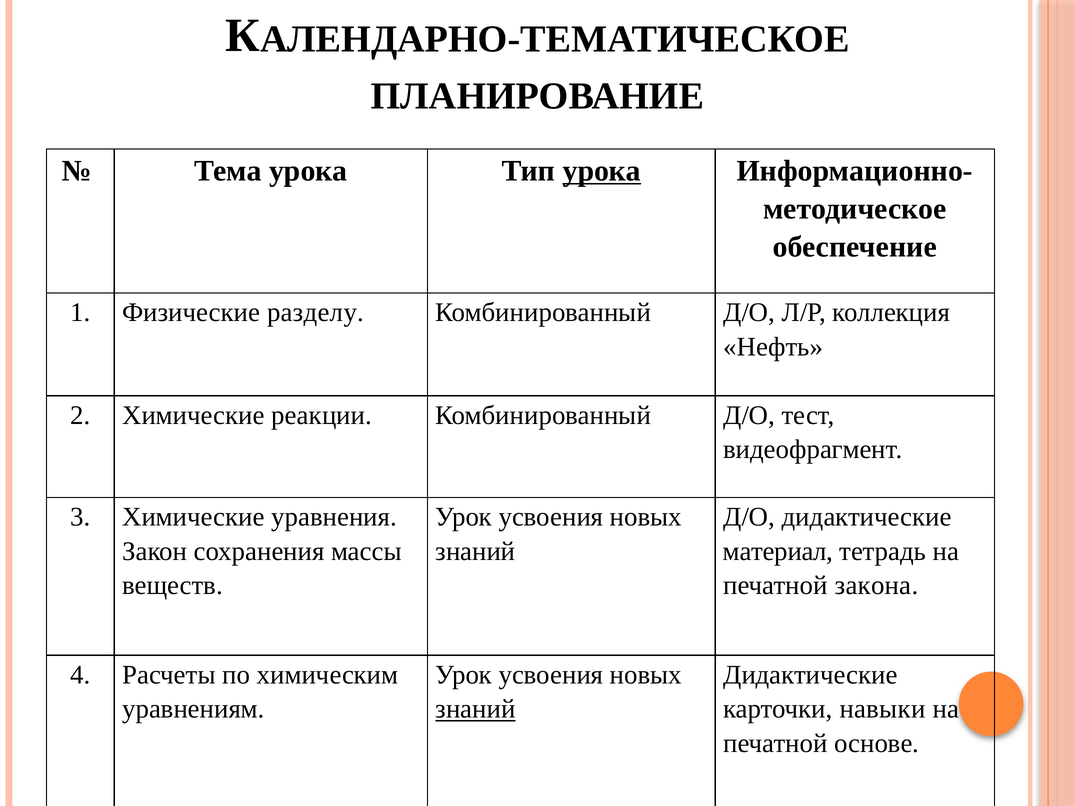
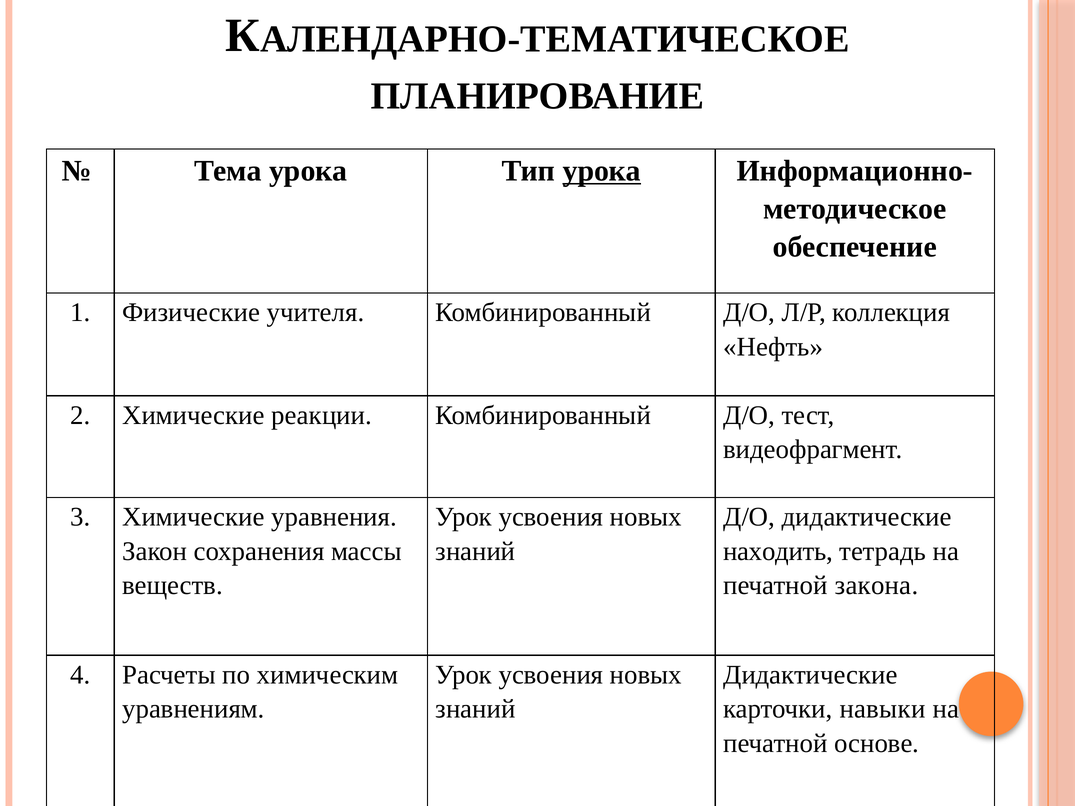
разделу: разделу -> учителя (316, 313)
материал: материал -> находить (778, 551)
знаний underline: present -> none (475, 709)
